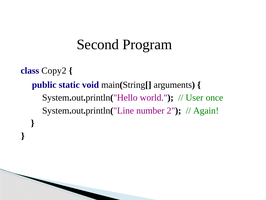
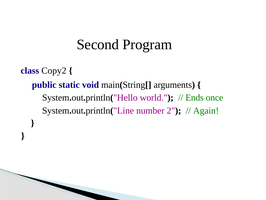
User: User -> Ends (195, 97)
